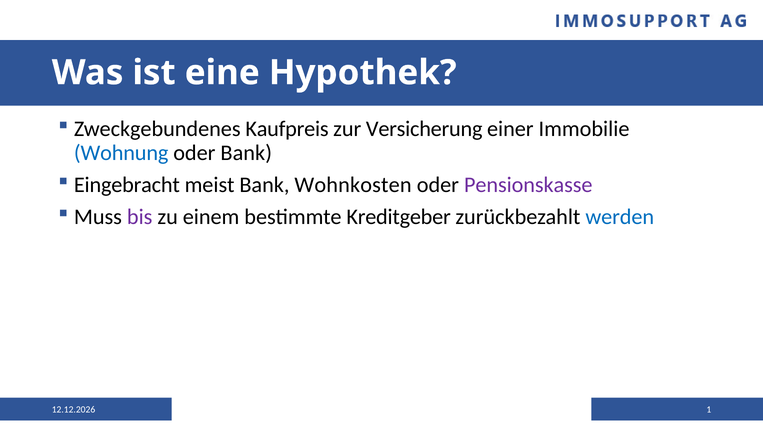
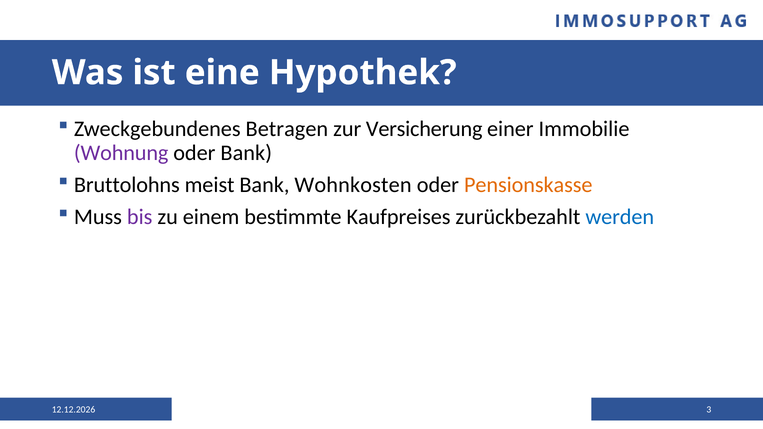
Kaufpreis: Kaufpreis -> Betragen (287, 129)
Wohnung colour: blue -> purple (121, 153)
Eingebracht: Eingebracht -> Bruttolohns (127, 185)
Pensionskasse colour: purple -> orange (528, 185)
Kreditgeber: Kreditgeber -> Kaufpreises (399, 217)
1: 1 -> 3 (709, 410)
